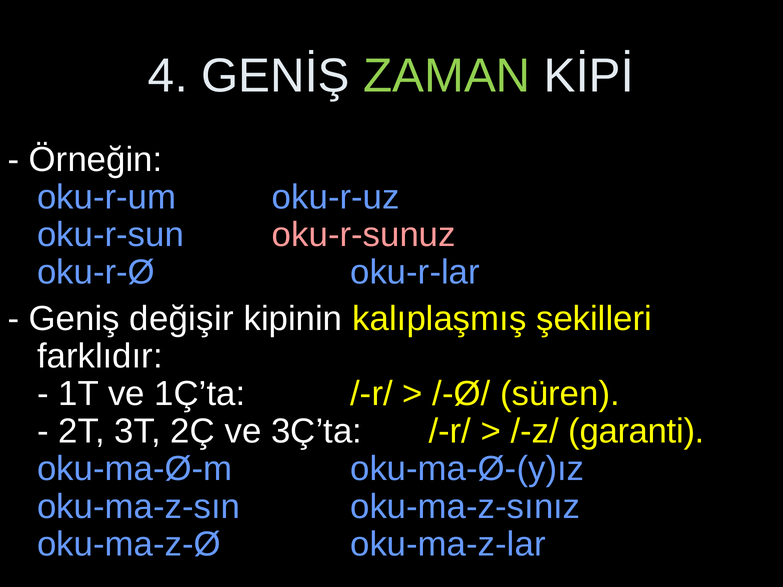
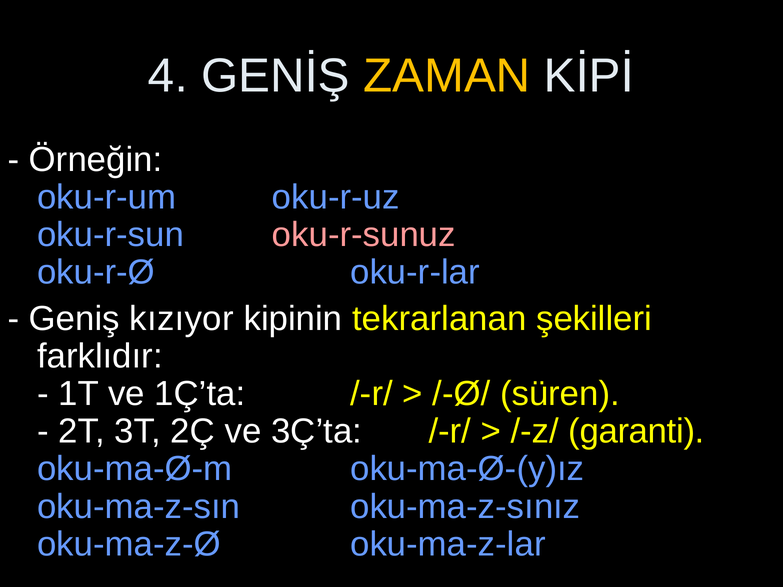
ZAMAN colour: light green -> yellow (447, 76)
değişir: değişir -> kızıyor (182, 319)
kalıplaşmış: kalıplaşmış -> tekrarlanan (439, 319)
